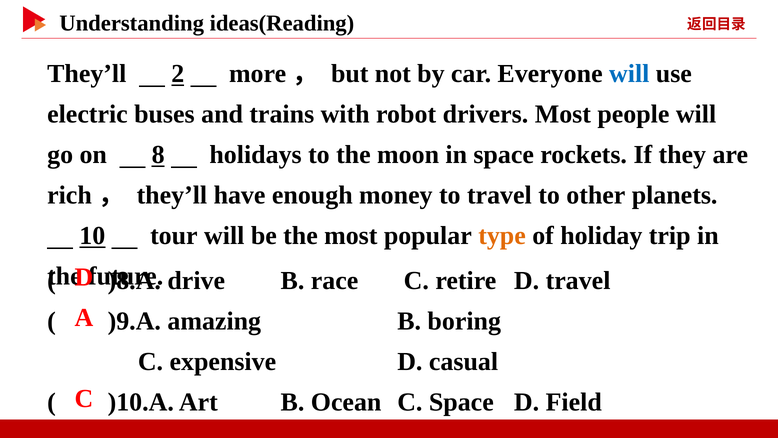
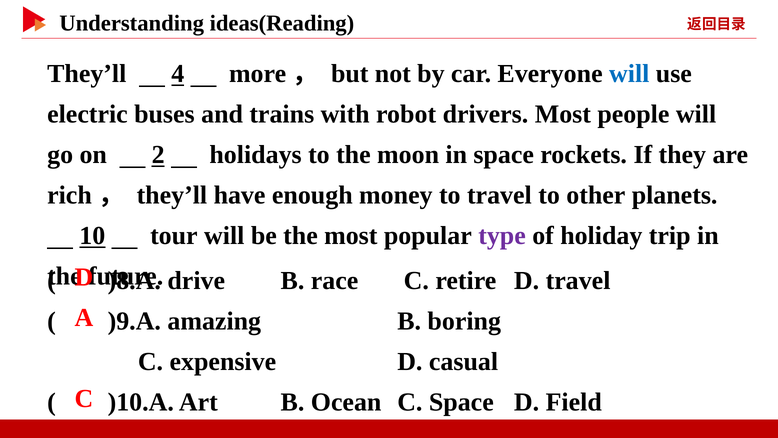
2: 2 -> 4 (178, 74)
8: 8 -> 2 (158, 155)
type colour: orange -> purple (502, 236)
